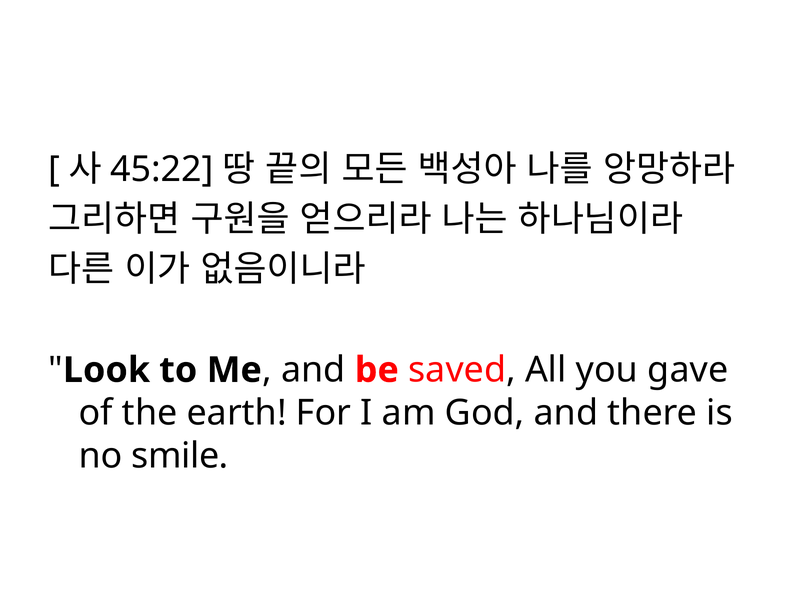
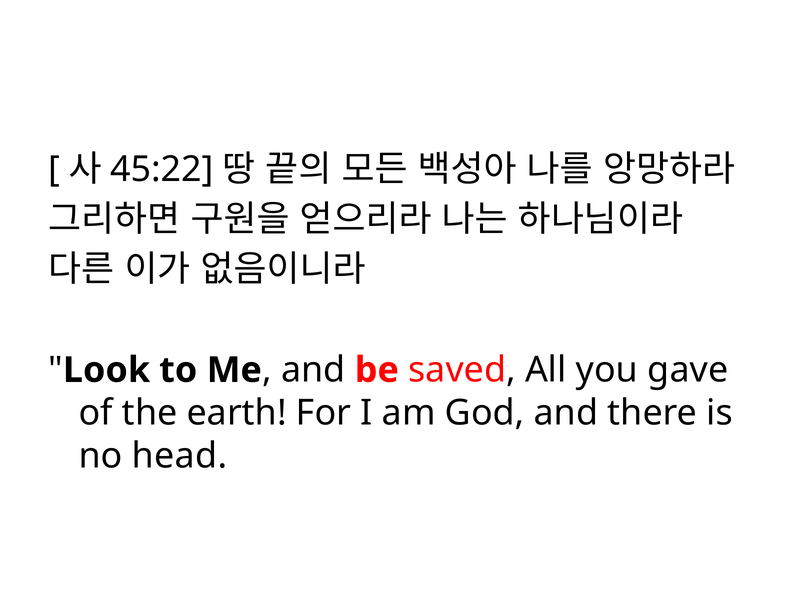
smile: smile -> head (180, 456)
